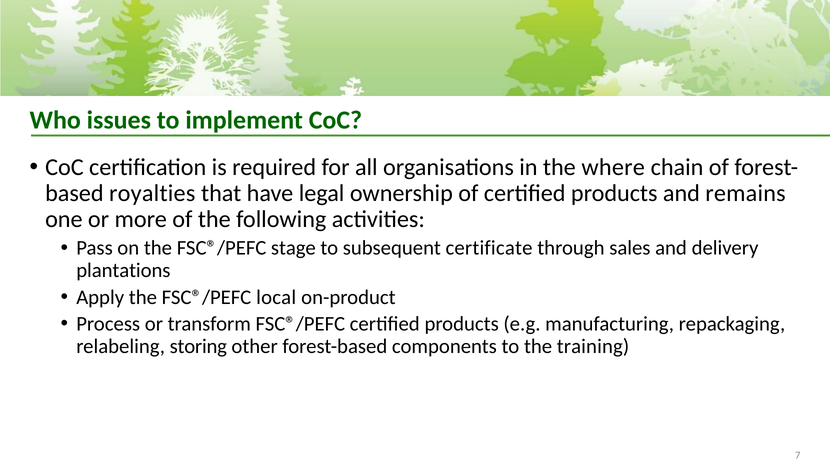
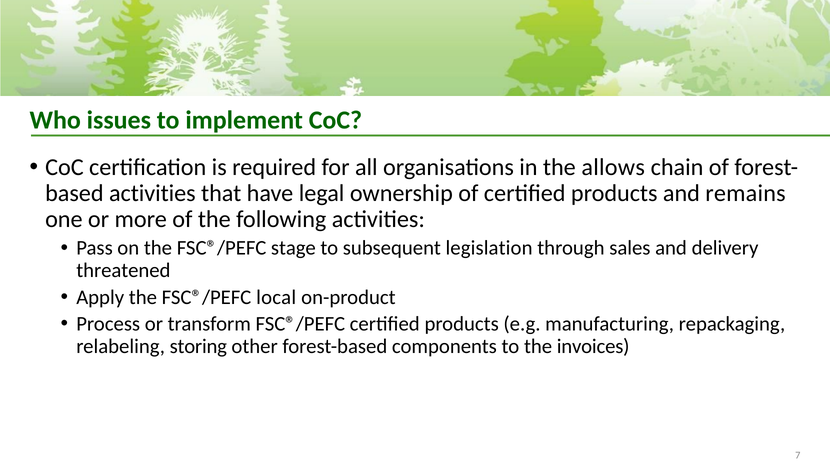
where: where -> allows (613, 167)
royalties: royalties -> activities (152, 193)
certificate: certificate -> legislation (489, 248)
plantations: plantations -> threatened (123, 270)
training: training -> invoices (593, 346)
